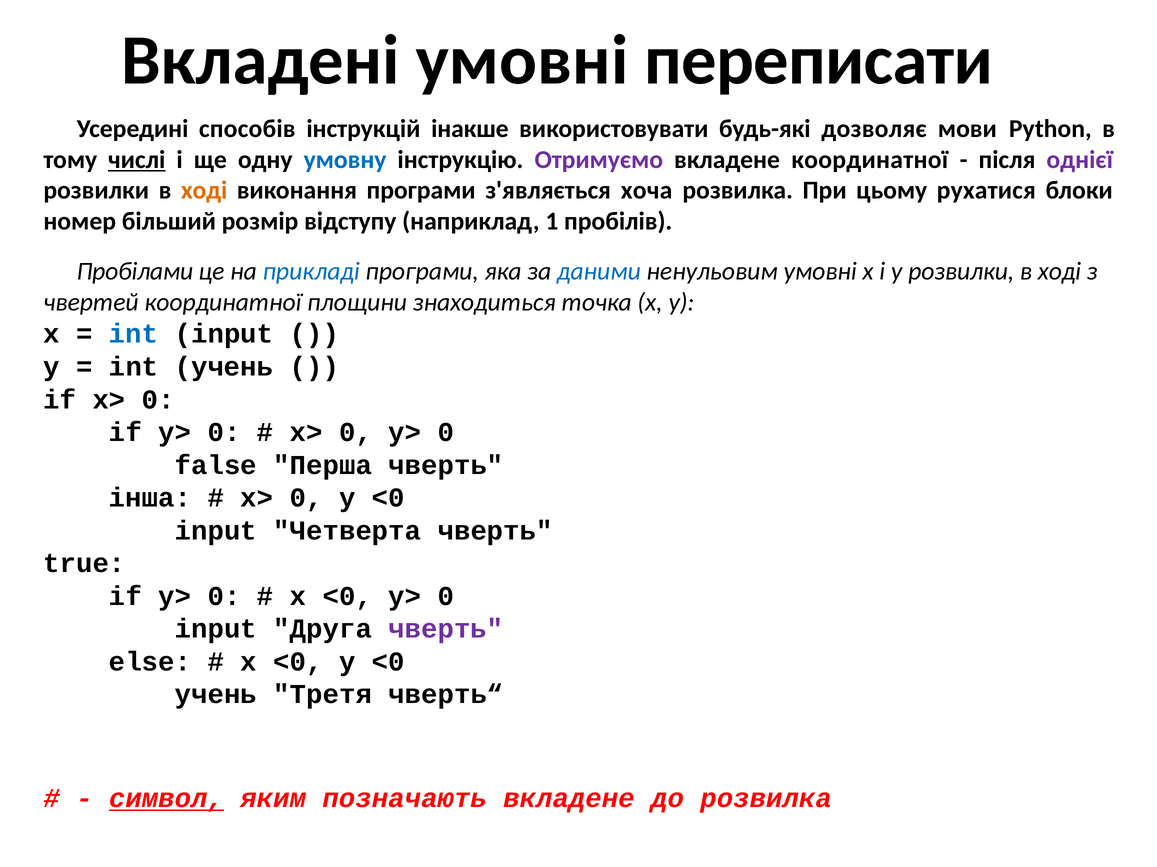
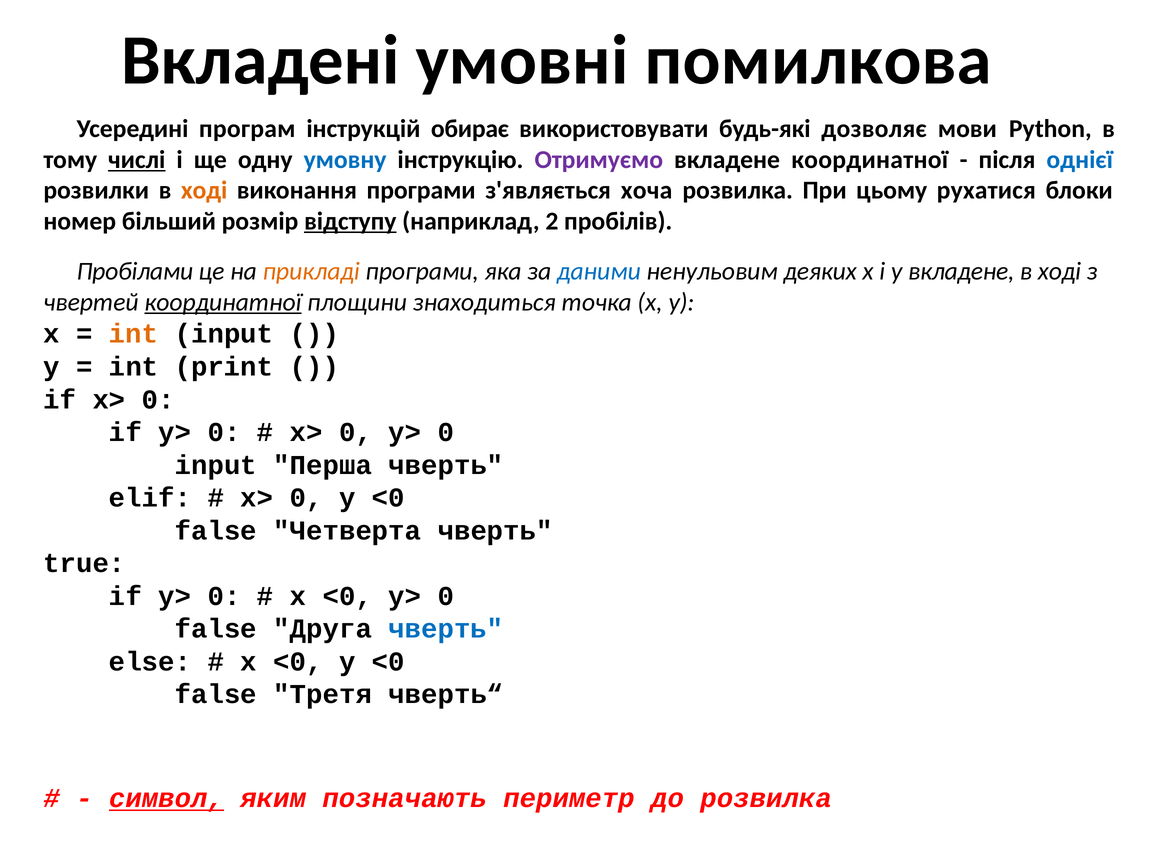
переписати: переписати -> помилкова (818, 61)
способів: способів -> програм (247, 129)
інакше: інакше -> обирає (470, 129)
однієї colour: purple -> blue (1080, 160)
відступу underline: none -> present (350, 221)
1: 1 -> 2 (552, 221)
прикладі colour: blue -> orange (311, 271)
ненульовим умовні: умовні -> деяких (820, 271)
y розвилки: розвилки -> вкладене (961, 271)
координатної underline: none -> present (223, 302)
int colour: blue -> orange (134, 334)
int учень: учень -> print (224, 367)
false: false -> input (216, 465)
інша: інша -> elif (150, 498)
input: input -> false (216, 531)
input: input -> false (216, 629)
чверть colour: purple -> blue (446, 629)
учень: учень -> false (216, 695)
позначають вкладене: вкладене -> периметр (569, 799)
